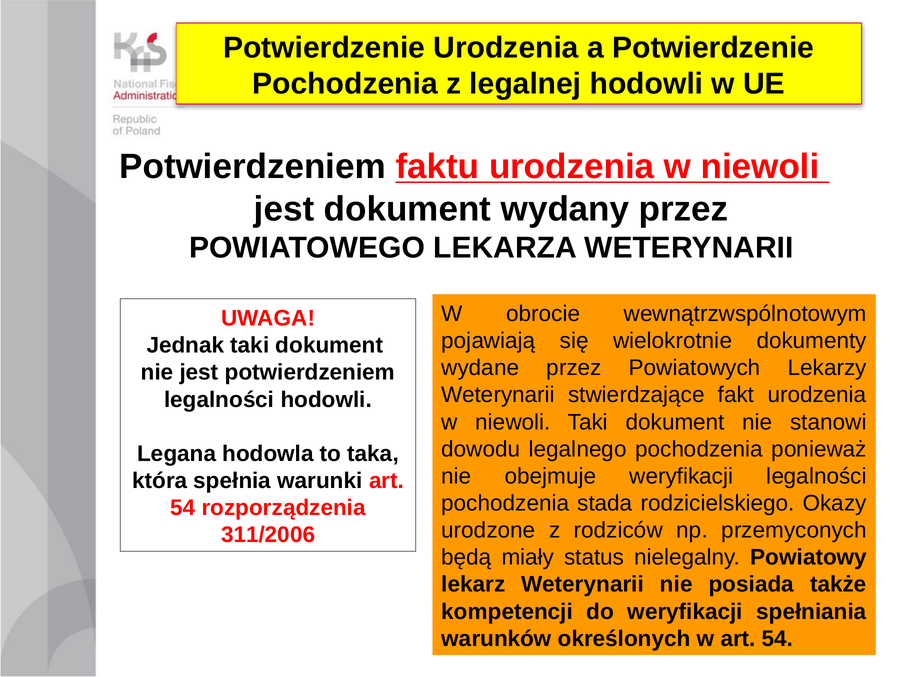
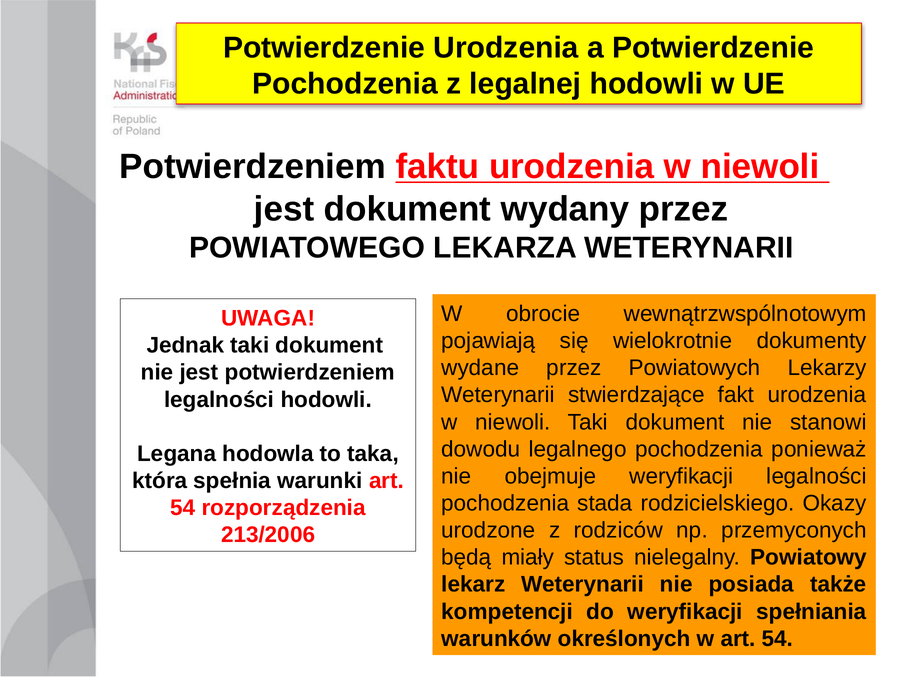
311/2006: 311/2006 -> 213/2006 (268, 535)
